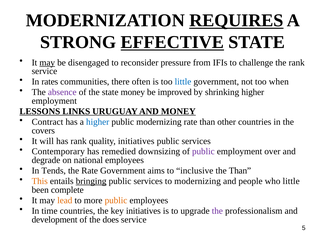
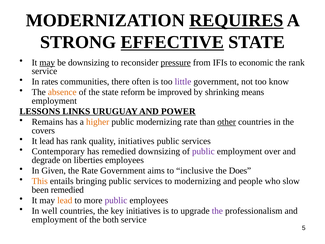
be disengaged: disengaged -> downsizing (89, 62)
pressure underline: none -> present (176, 62)
challenge: challenge -> economic (256, 62)
little colour: blue -> purple (183, 82)
when: when -> know (279, 82)
absence colour: purple -> orange (62, 92)
state money: money -> reform (133, 92)
shrinking higher: higher -> means (253, 92)
AND MONEY: MONEY -> POWER (178, 111)
Contract: Contract -> Remains (47, 122)
higher colour: blue -> orange (98, 122)
other underline: none -> present (227, 122)
It will: will -> lead (47, 141)
national: national -> liberties (88, 160)
Tends: Tends -> Given (54, 171)
the Than: Than -> Does (240, 171)
bringing underline: present -> none (91, 181)
who little: little -> slow (291, 181)
been complete: complete -> remedied (67, 190)
public colour: orange -> purple (116, 200)
time: time -> well (49, 211)
development: development -> employment (54, 219)
does: does -> both (111, 219)
